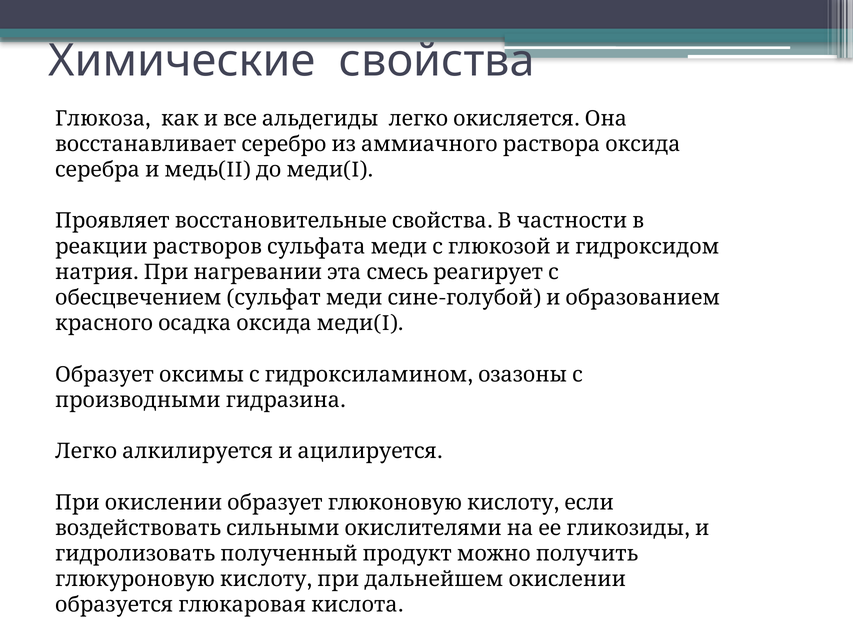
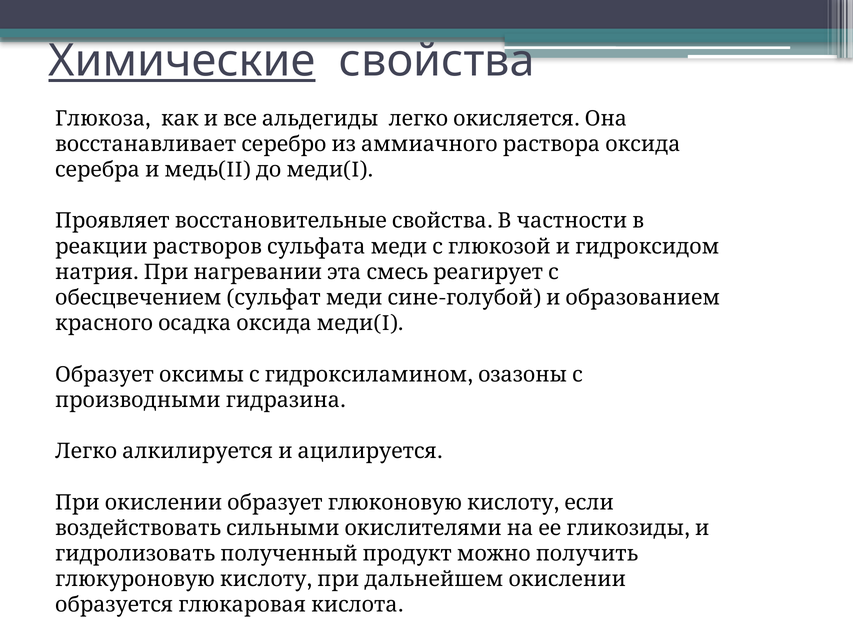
Химические underline: none -> present (182, 61)
